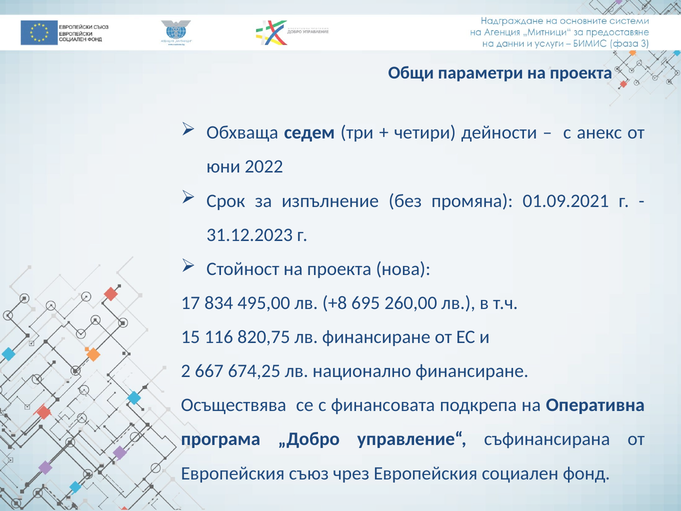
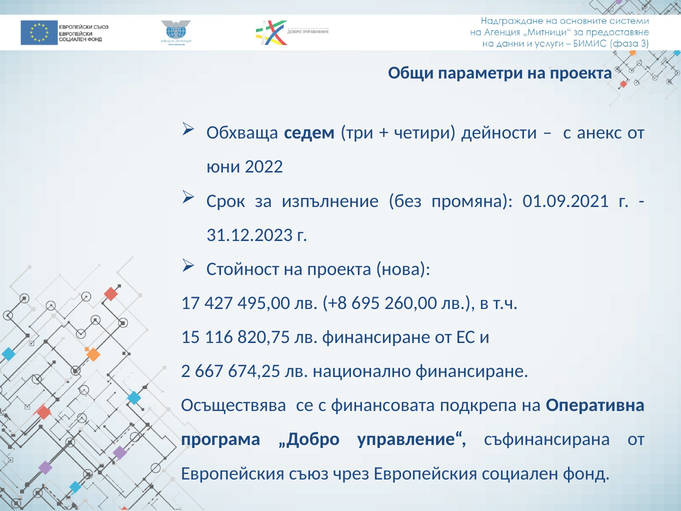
834: 834 -> 427 (219, 303)
